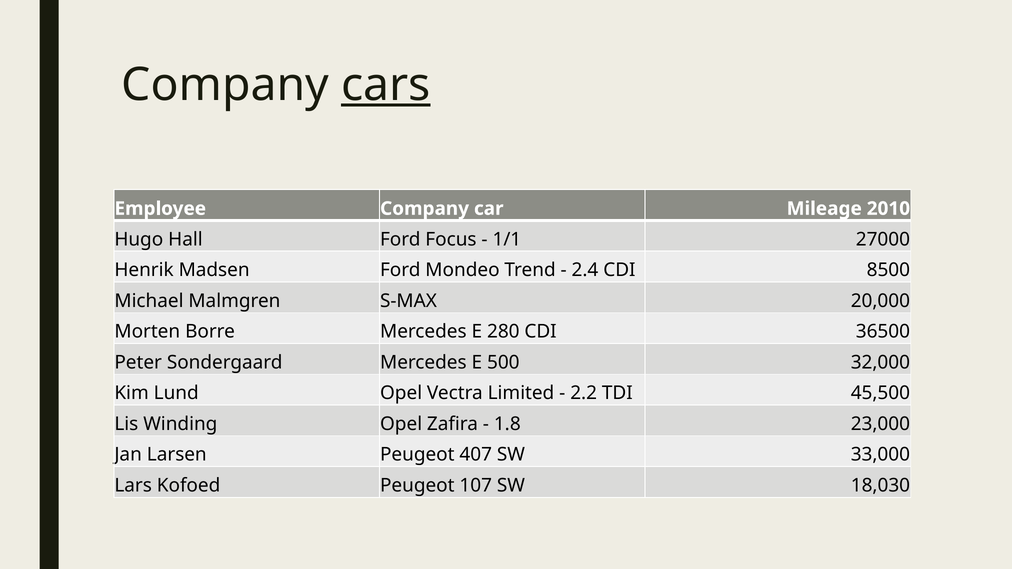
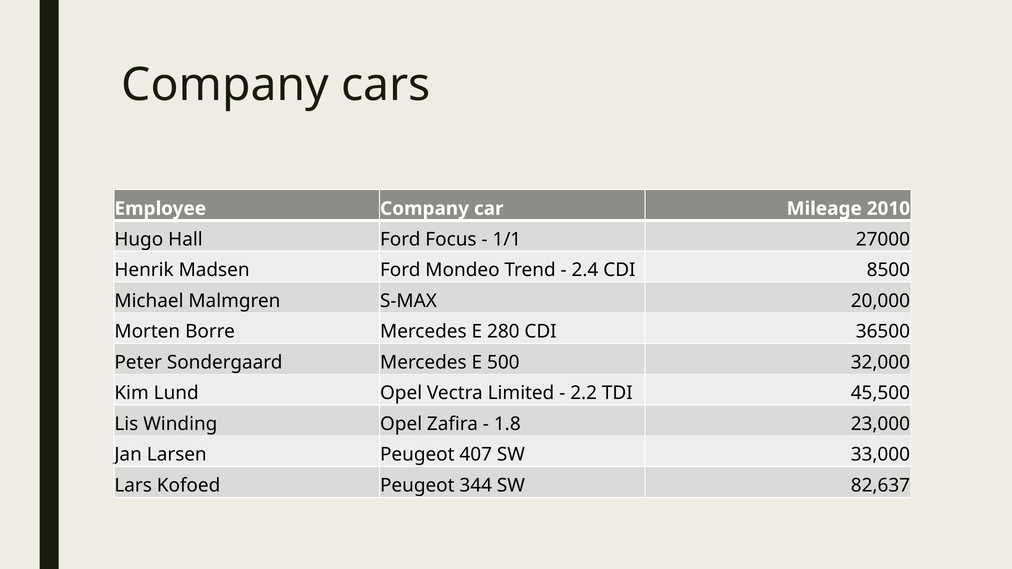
cars underline: present -> none (386, 85)
107: 107 -> 344 (476, 486)
18,030: 18,030 -> 82,637 (880, 486)
